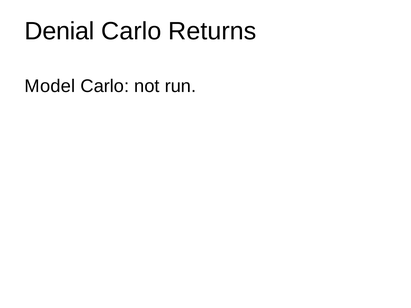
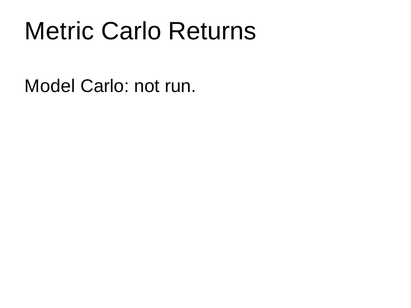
Denial: Denial -> Metric (59, 31)
